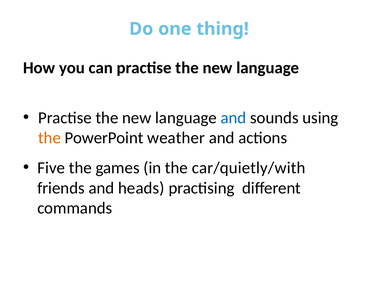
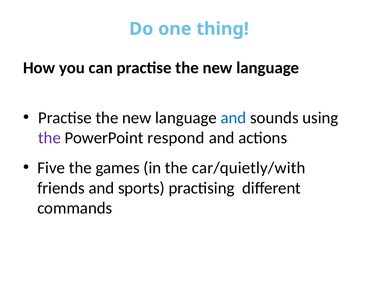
the colour: orange -> purple (50, 138)
weather: weather -> respond (176, 138)
heads: heads -> sports (141, 188)
